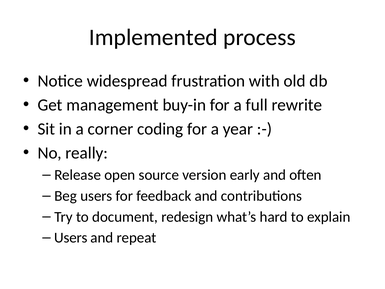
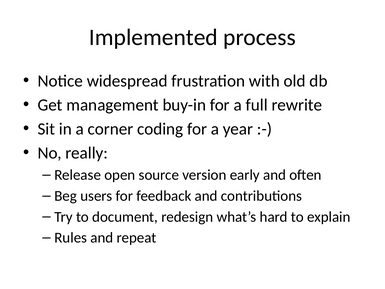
Users: Users -> Rules (71, 238)
